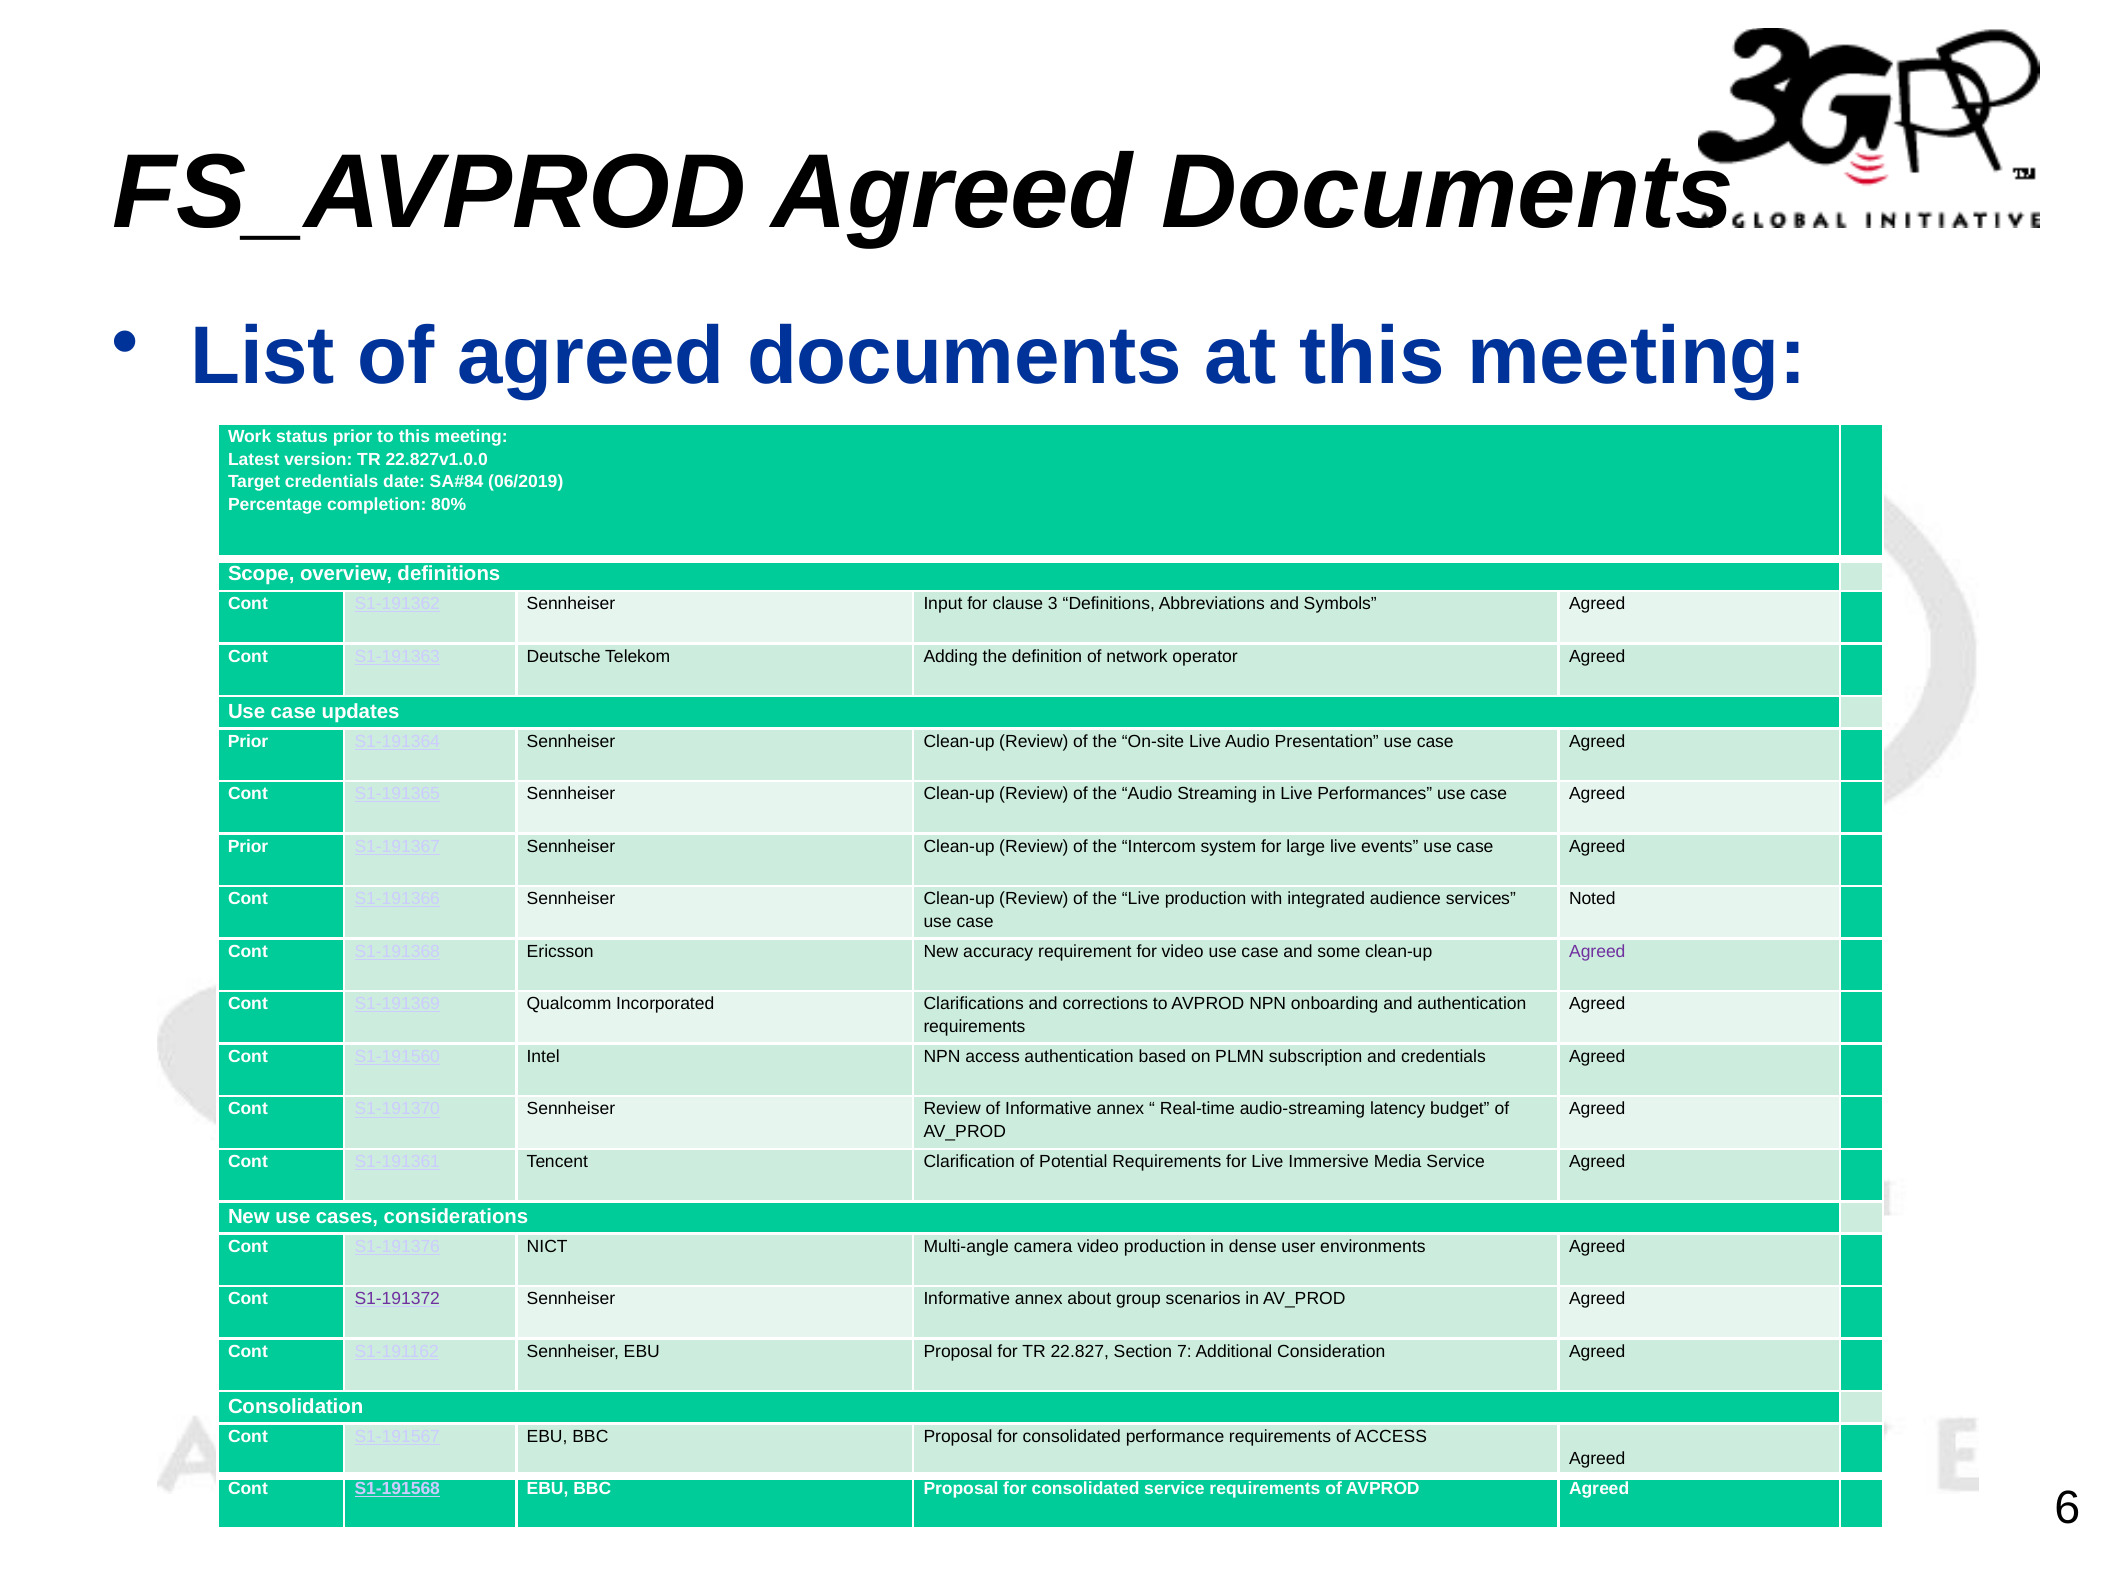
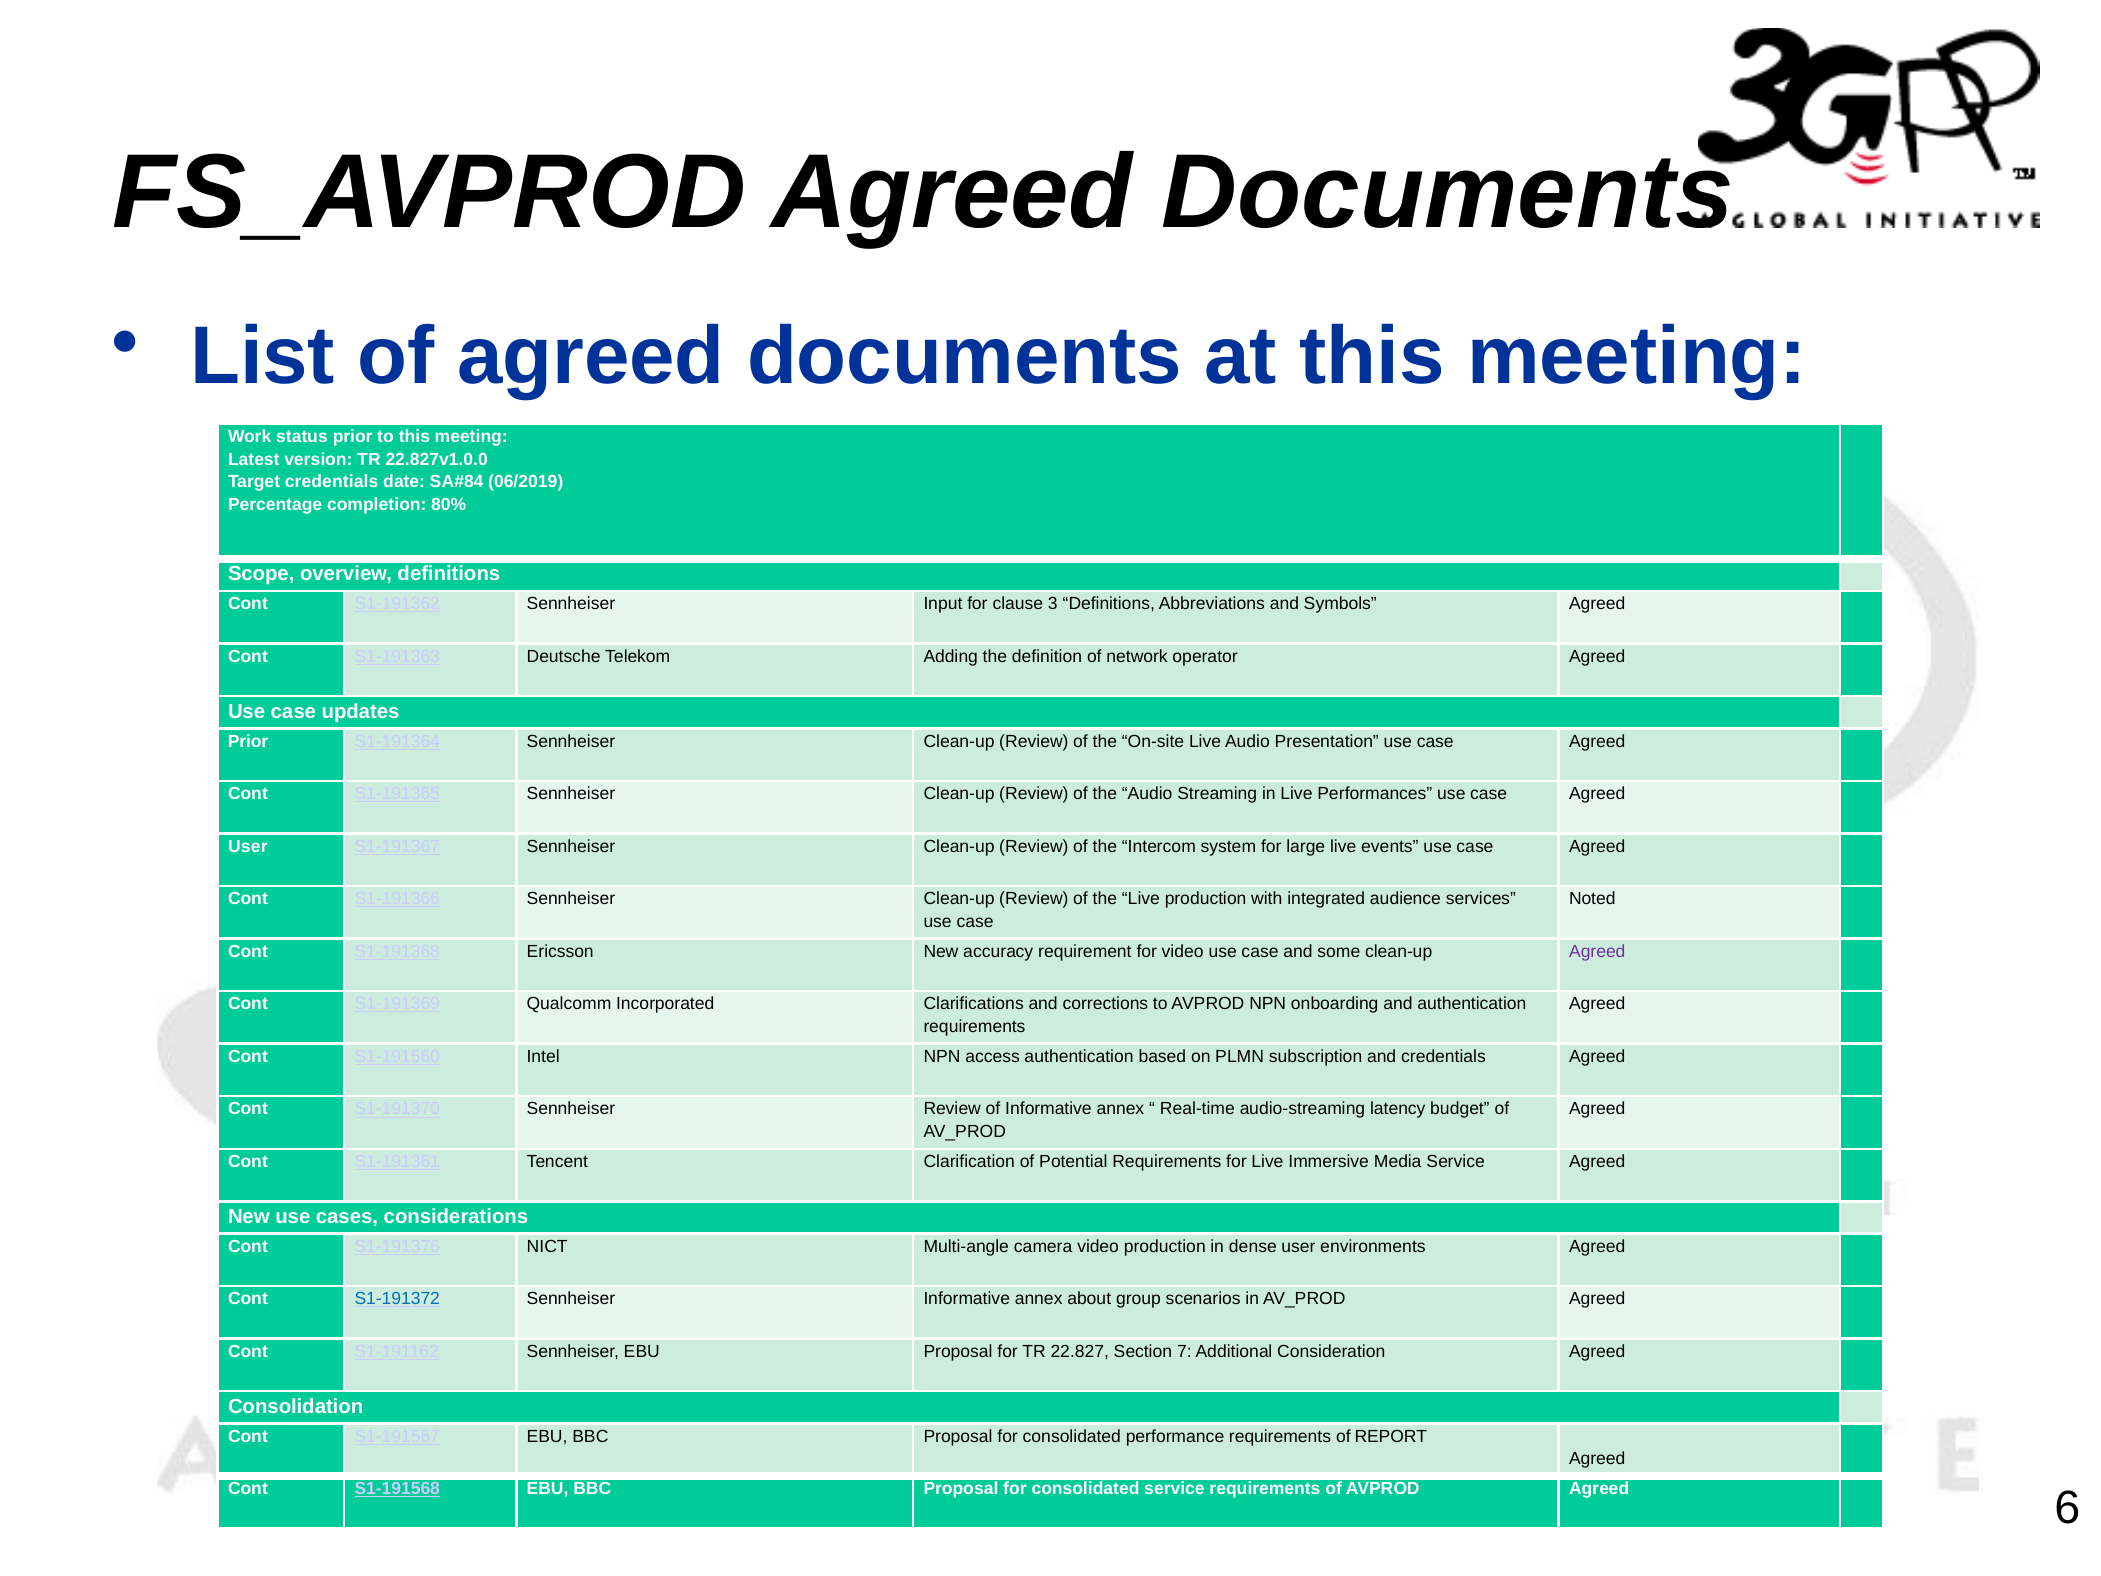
Prior: Prior -> User (248, 846)
S1-191372 colour: purple -> blue (397, 1299)
of ACCESS: ACCESS -> REPORT (1391, 1436)
